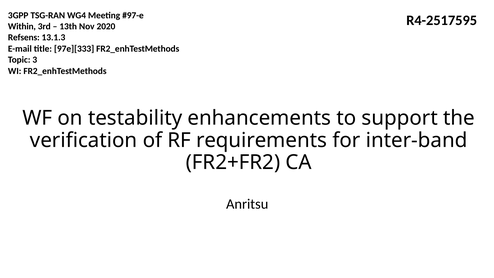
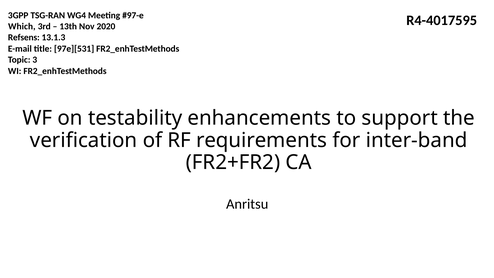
R4-2517595: R4-2517595 -> R4-4017595 (442, 20)
Within: Within -> Which (22, 26)
97e][333: 97e][333 -> 97e][531 (74, 49)
